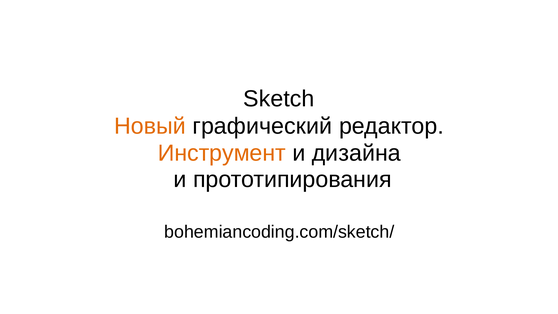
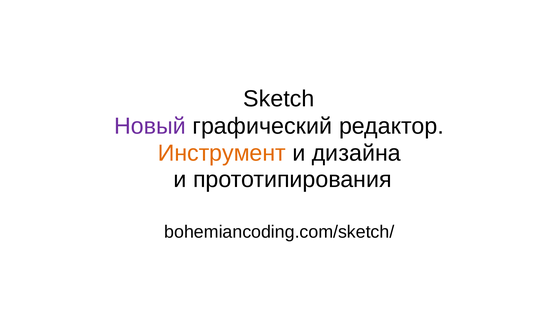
Новый colour: orange -> purple (150, 126)
